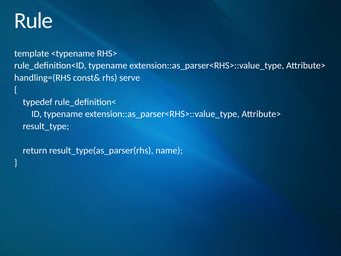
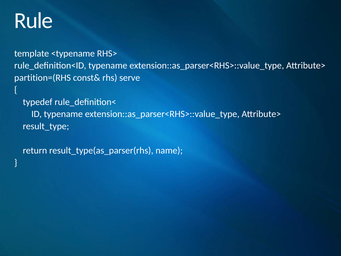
handling=(RHS: handling=(RHS -> partition=(RHS (43, 78)
